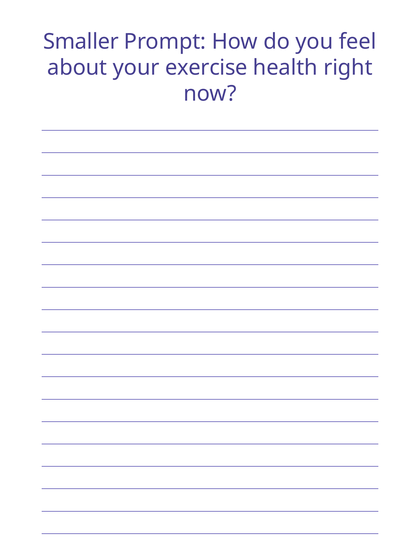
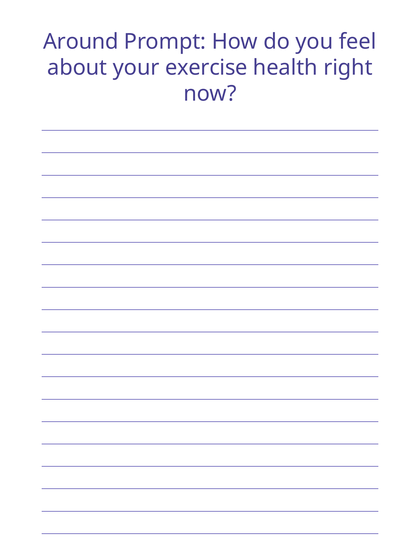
Smaller: Smaller -> Around (81, 41)
